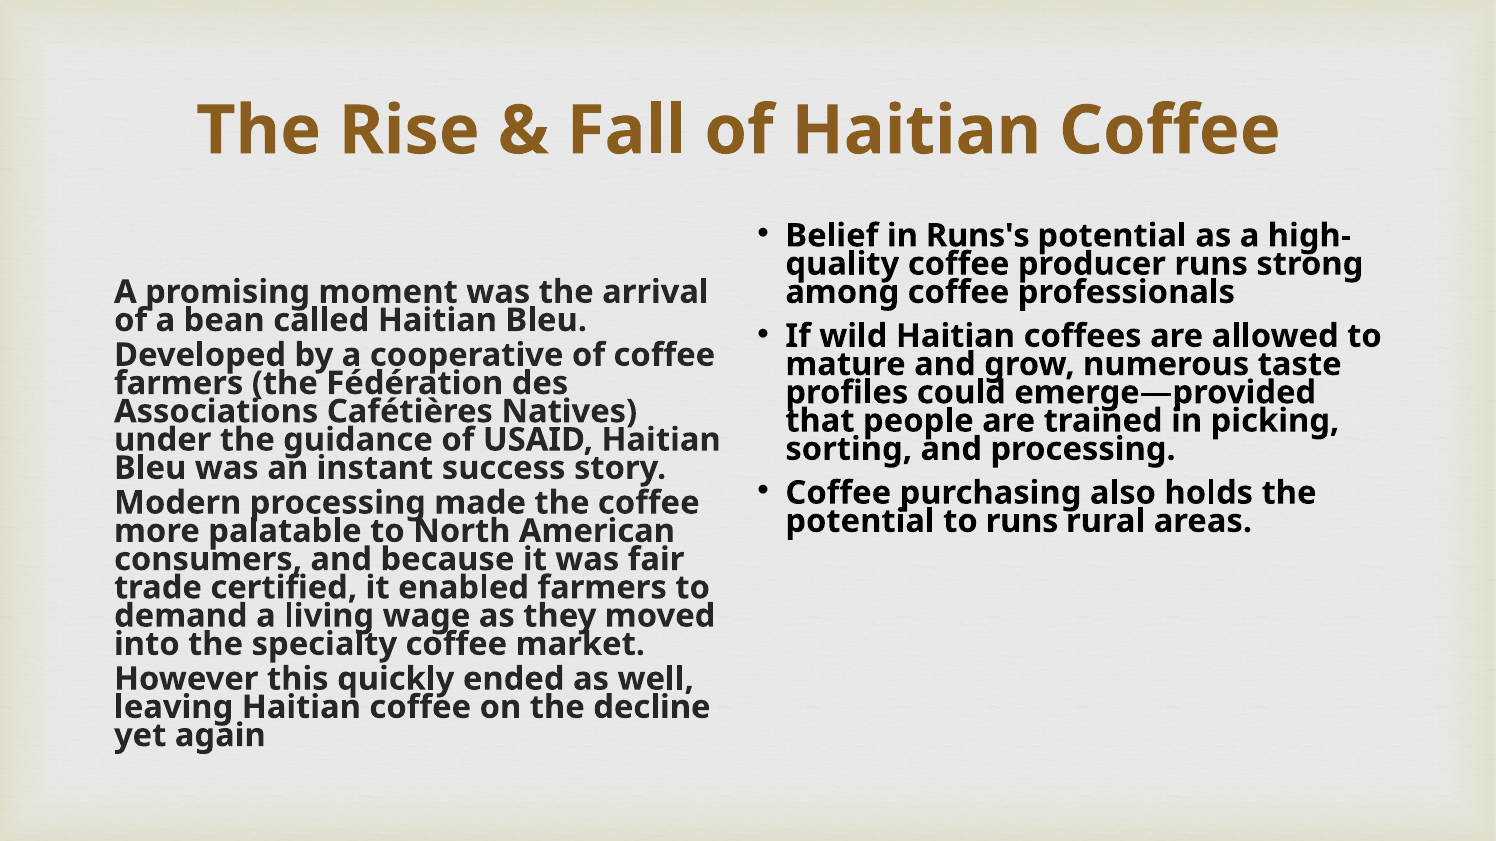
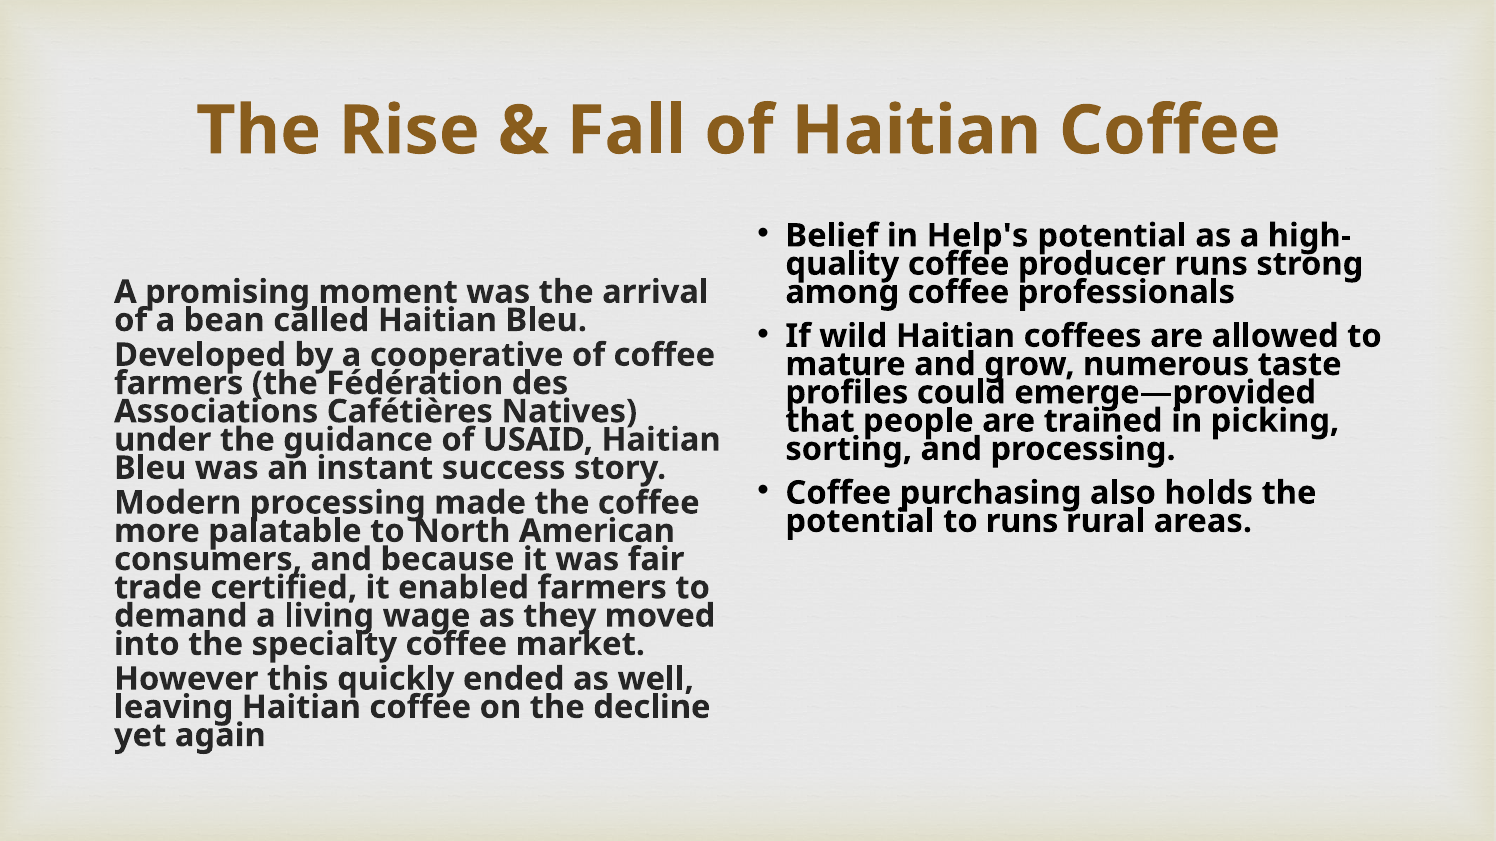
Runs's: Runs's -> Help's (977, 236)
